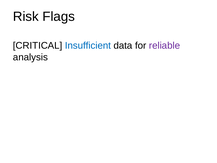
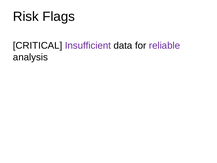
Insufficient colour: blue -> purple (88, 46)
